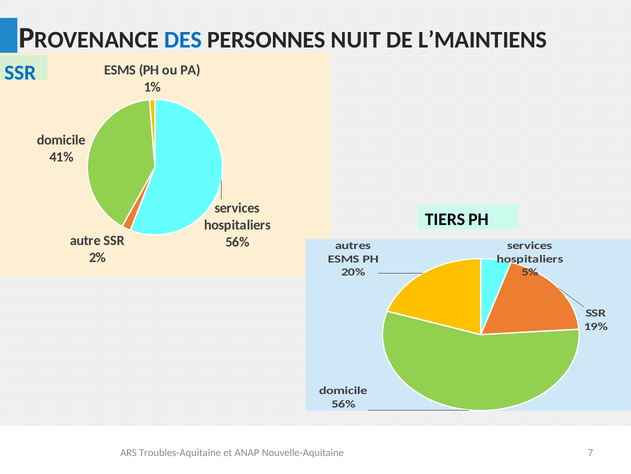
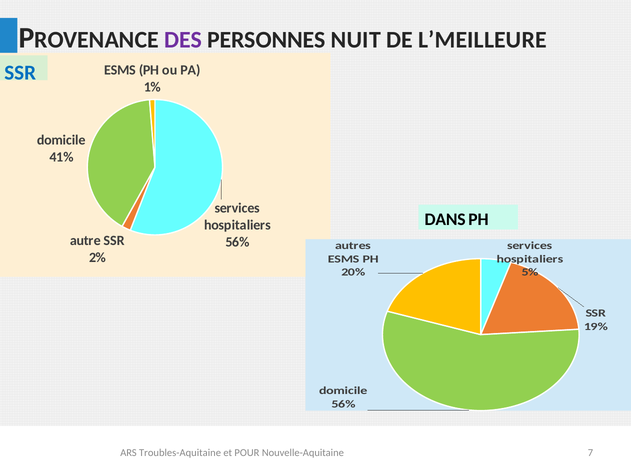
DES colour: blue -> purple (183, 40)
L’MAINTIENS: L’MAINTIENS -> L’MEILLEURE (482, 40)
TIERS: TIERS -> DANS (445, 219)
ANAP: ANAP -> POUR (247, 452)
